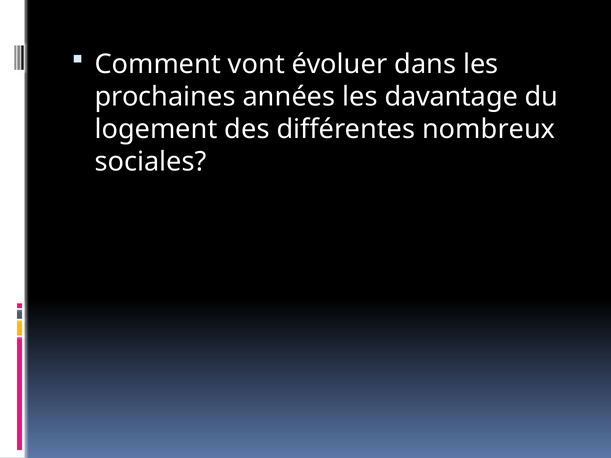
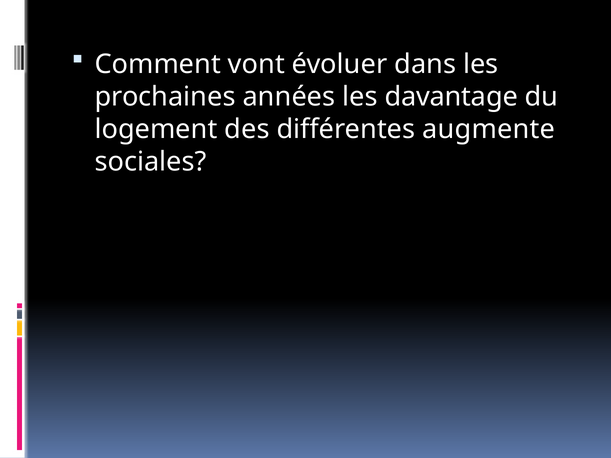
nombreux: nombreux -> augmente (489, 129)
